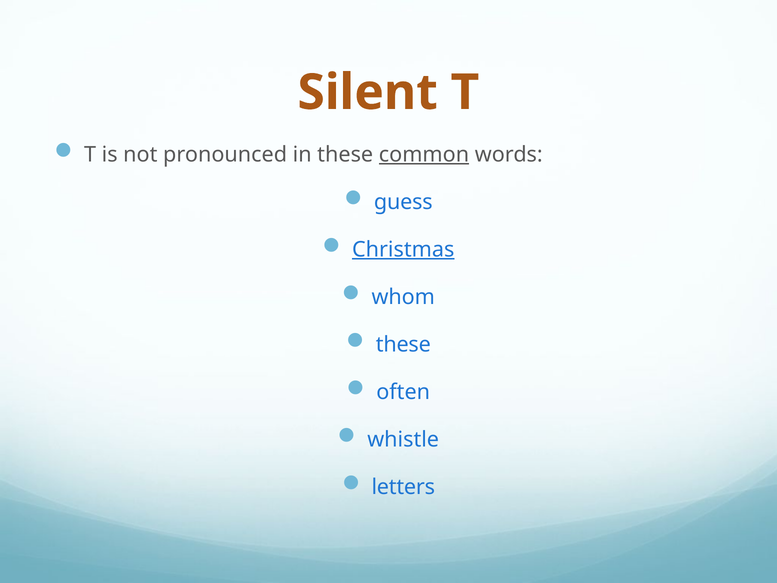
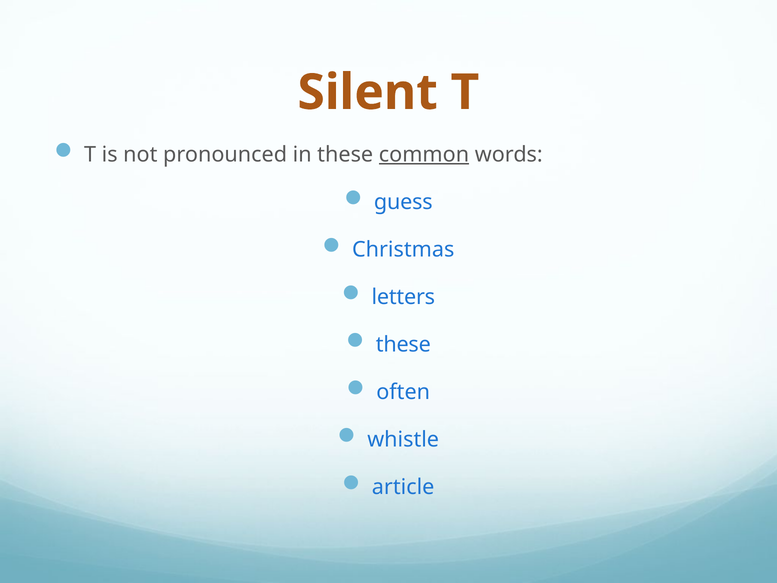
Christmas underline: present -> none (403, 249)
whom: whom -> letters (403, 297)
letters: letters -> article (403, 487)
